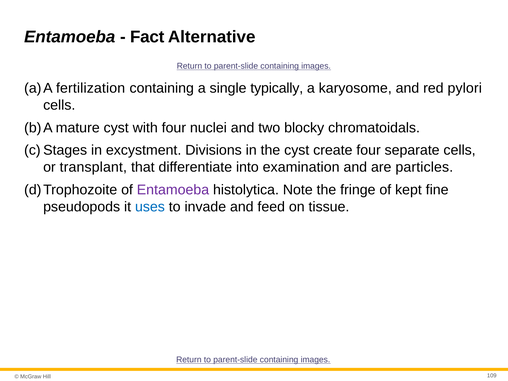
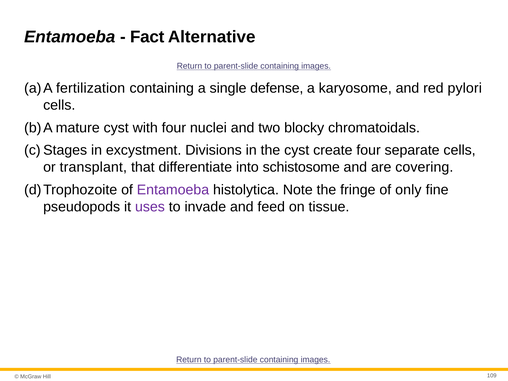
typically: typically -> defense (277, 88)
examination: examination -> schistosome (301, 167)
particles: particles -> covering (424, 167)
kept: kept -> only (408, 190)
uses colour: blue -> purple (150, 207)
